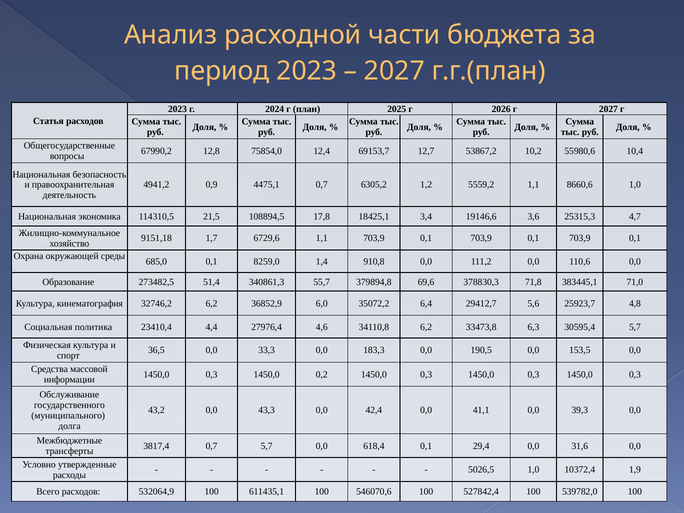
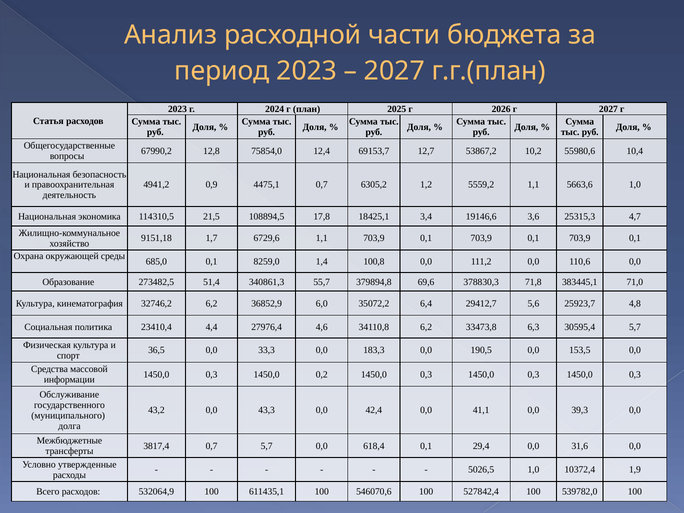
8660,6: 8660,6 -> 5663,6 (580, 185)
910,8: 910,8 -> 100,8 (374, 261)
